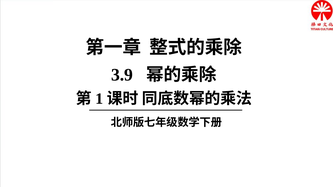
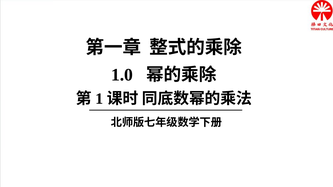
3.9: 3.9 -> 1.0 (122, 75)
